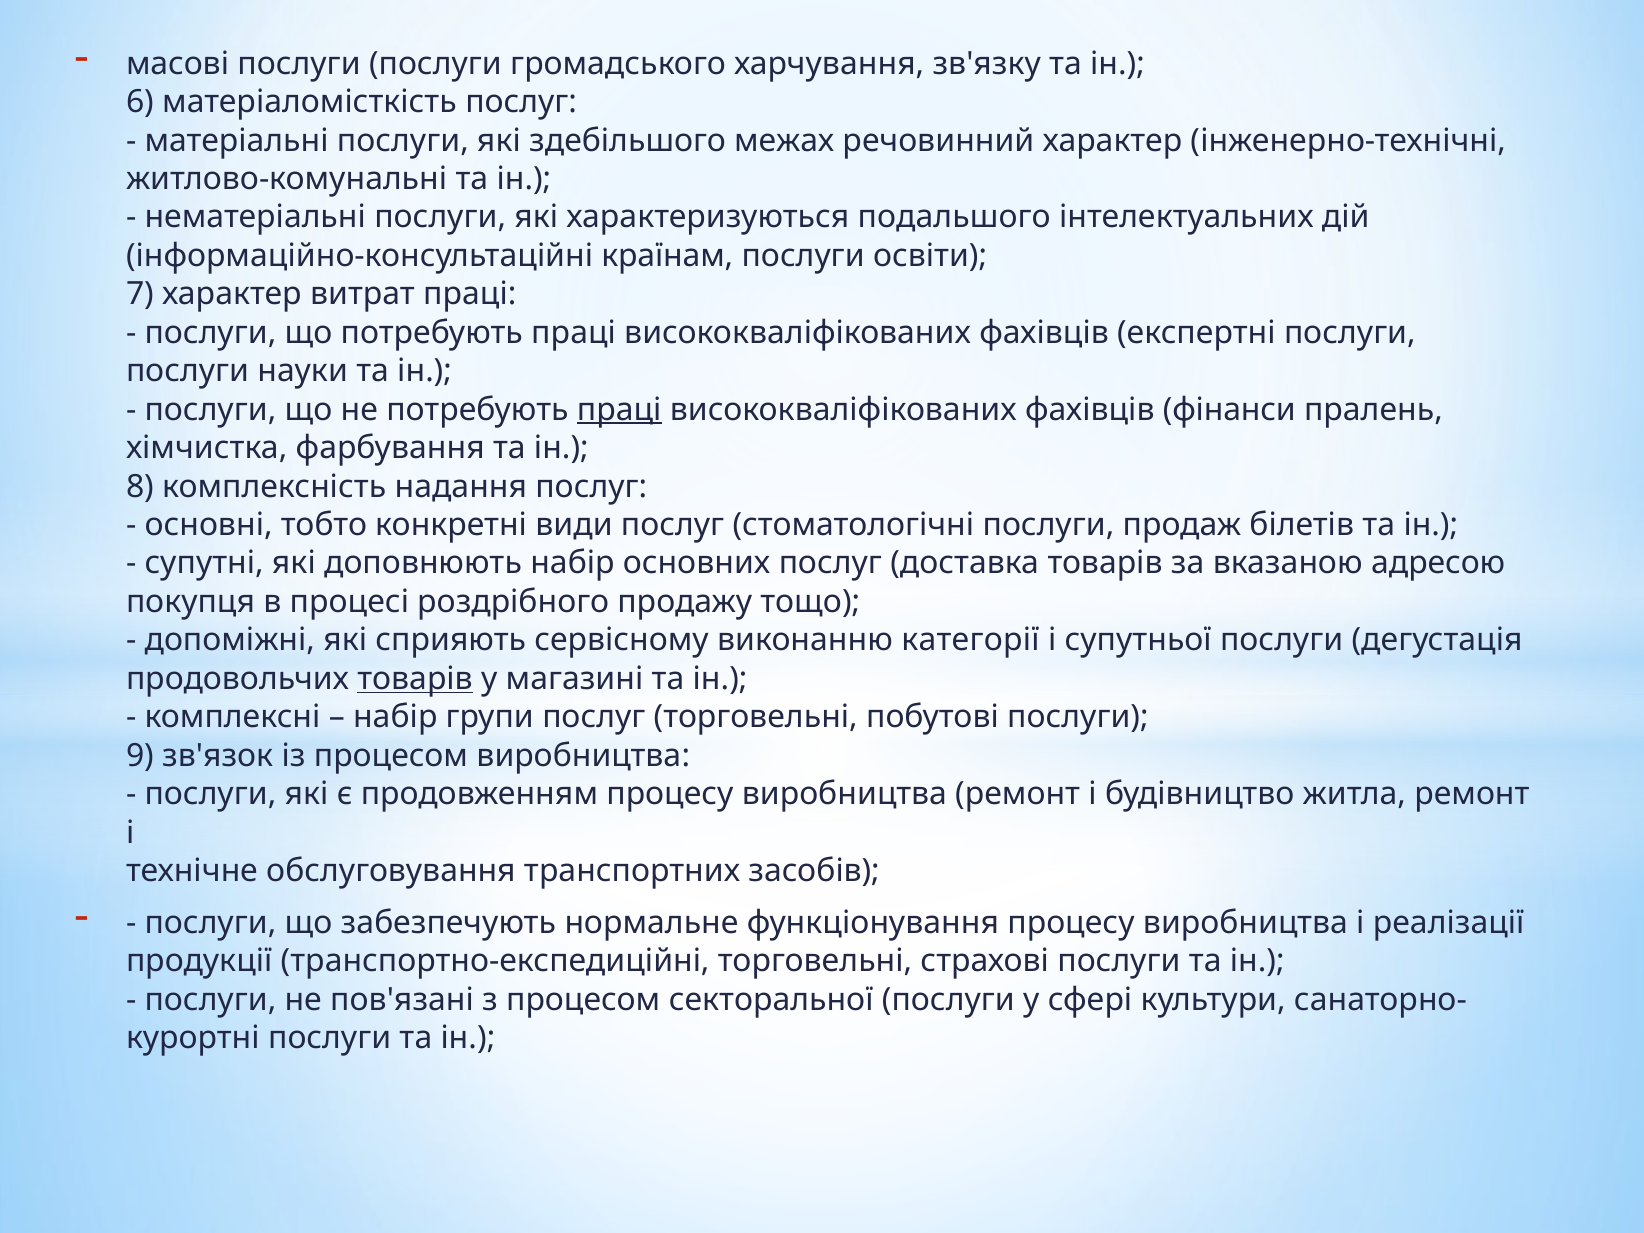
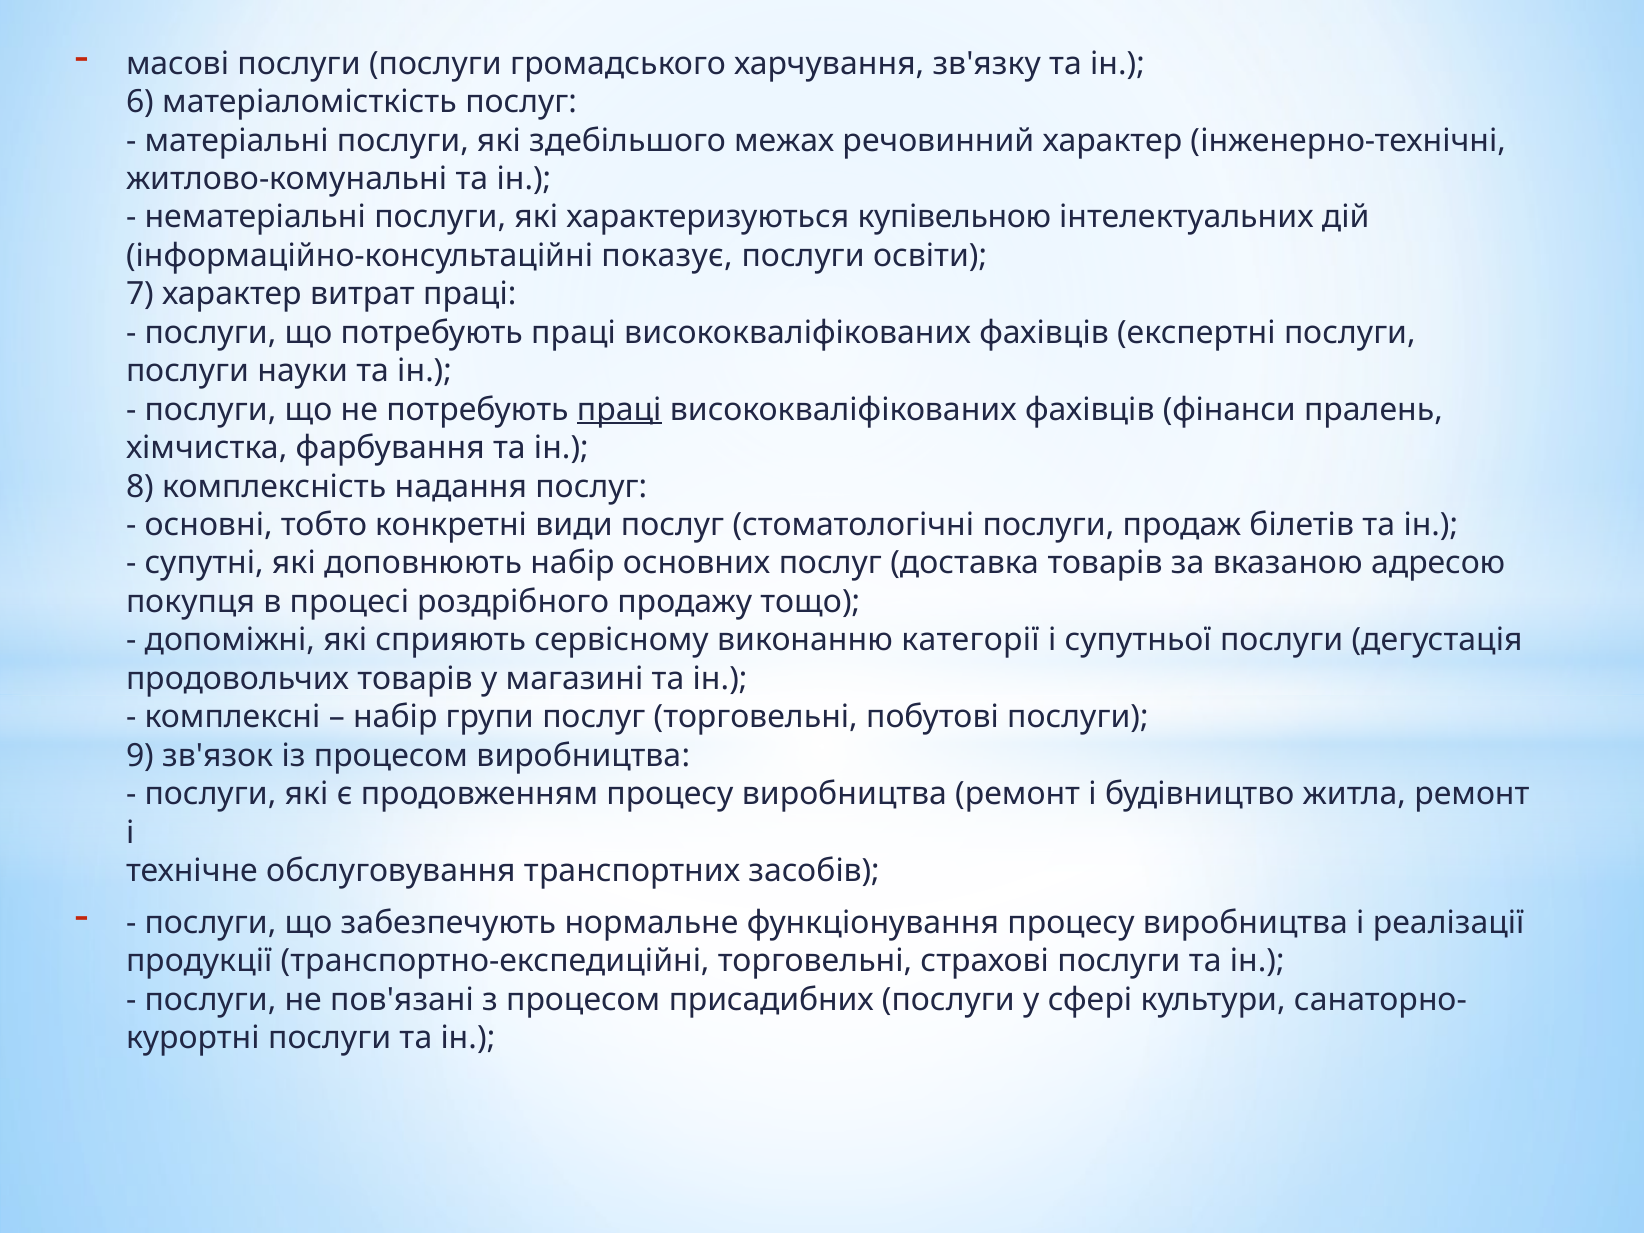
подальшого: подальшого -> купівельною (954, 217)
країнам: країнам -> показує (667, 256)
товарів underline: present -> none (415, 679)
секторальної: секторальної -> присадибних (771, 1000)
